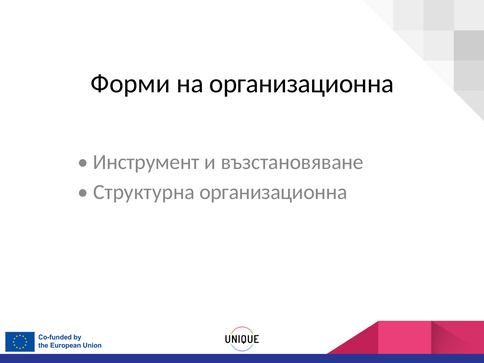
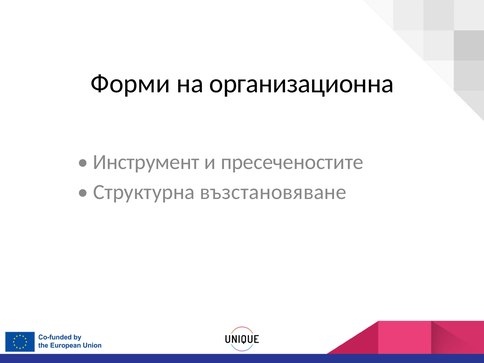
възстановяване: възстановяване -> пресеченостите (292, 162)
Структурна организационна: организационна -> възстановяване (273, 192)
